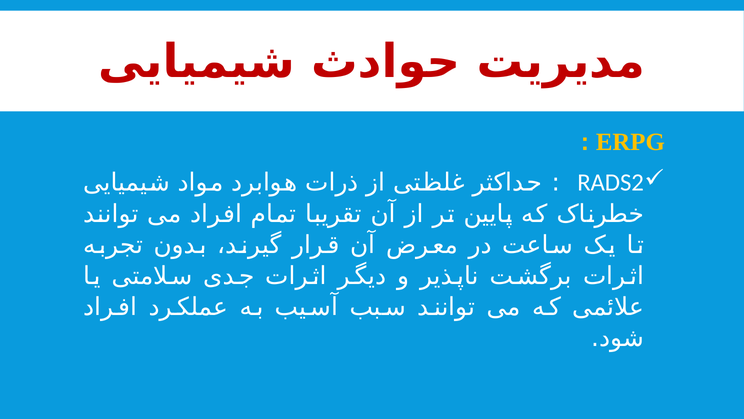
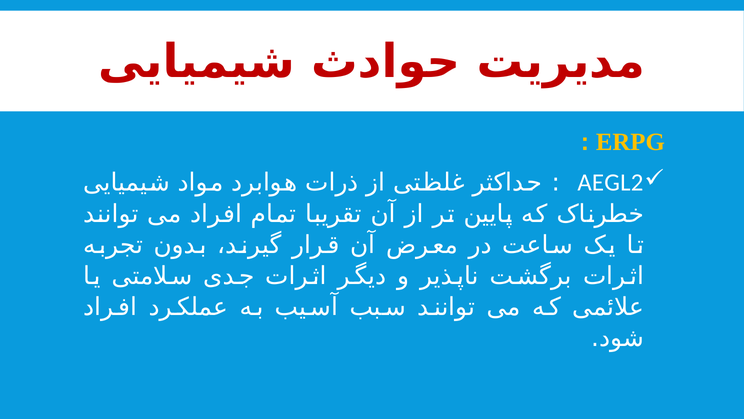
RADS2: RADS2 -> AEGL2 (610, 182)
